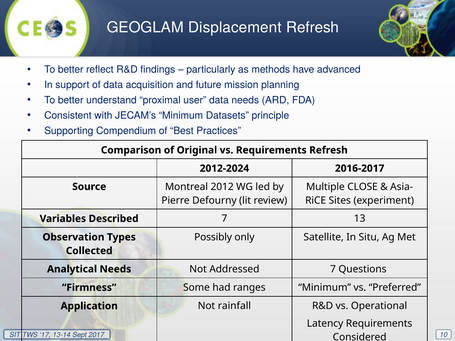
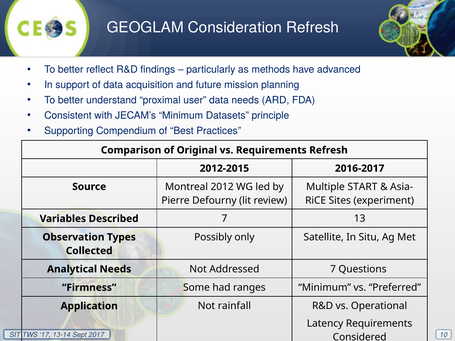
Displacement: Displacement -> Consideration (235, 28)
2012-2024: 2012-2024 -> 2012-2015 (224, 169)
CLOSE: CLOSE -> START (362, 187)
